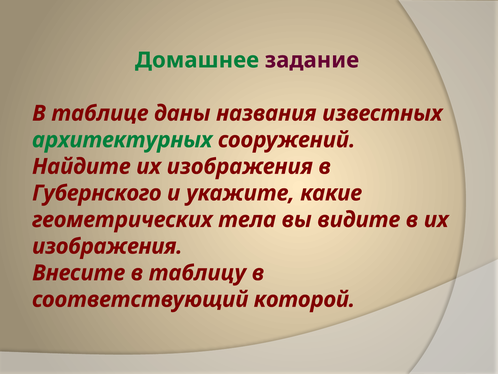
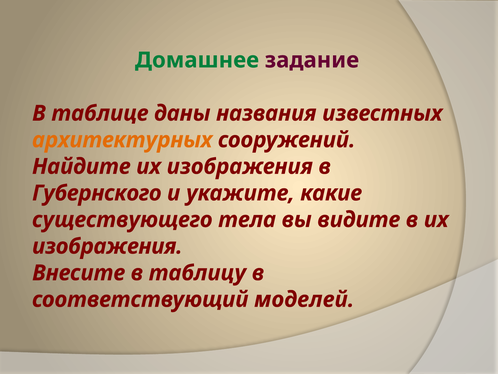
архитектурных colour: green -> orange (122, 140)
геометрических: геометрических -> существующего (122, 219)
которой: которой -> моделей (304, 299)
